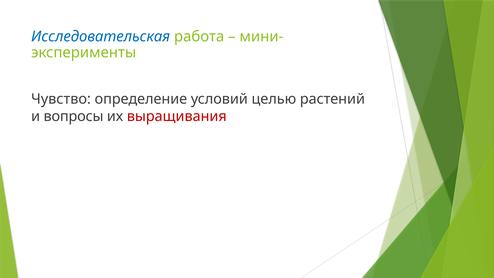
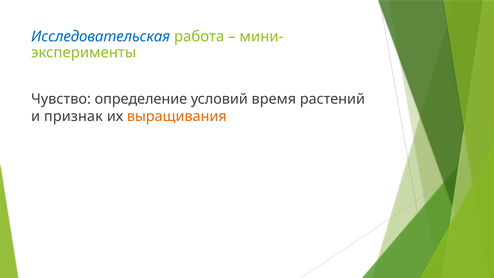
целью: целью -> время (274, 99)
вопросы: вопросы -> признак (73, 116)
выращивания colour: red -> orange (177, 116)
